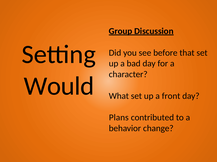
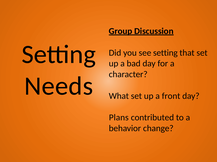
see before: before -> setting (165, 53)
Would: Would -> Needs (59, 86)
